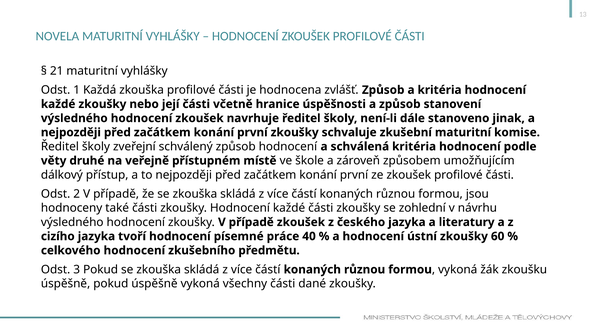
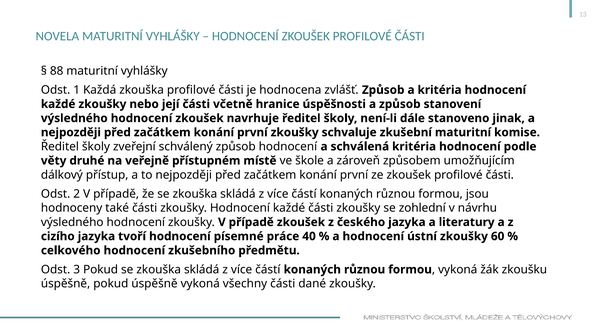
21: 21 -> 88 (57, 71)
